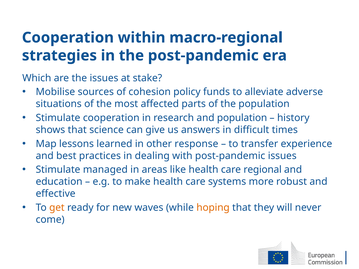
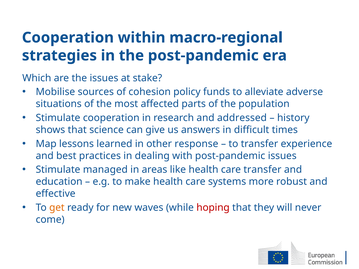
and population: population -> addressed (242, 118)
care regional: regional -> transfer (262, 170)
hoping colour: orange -> red (213, 208)
